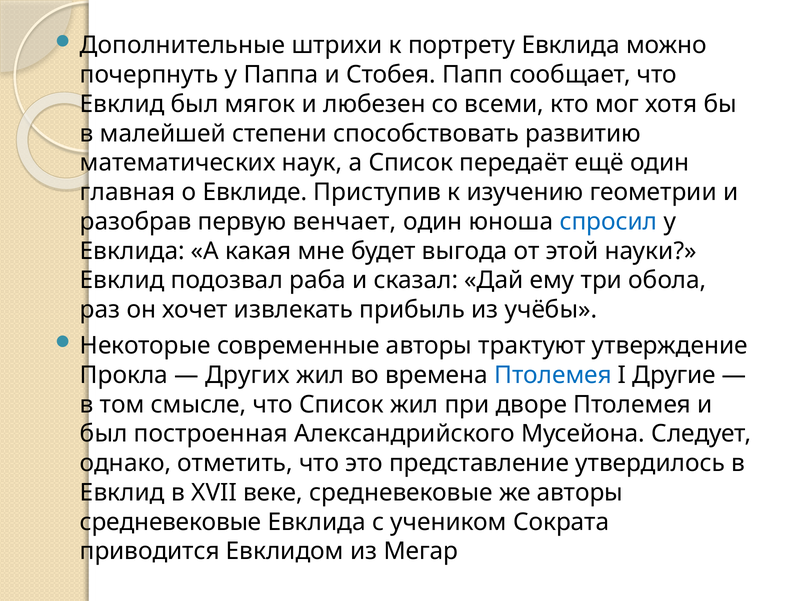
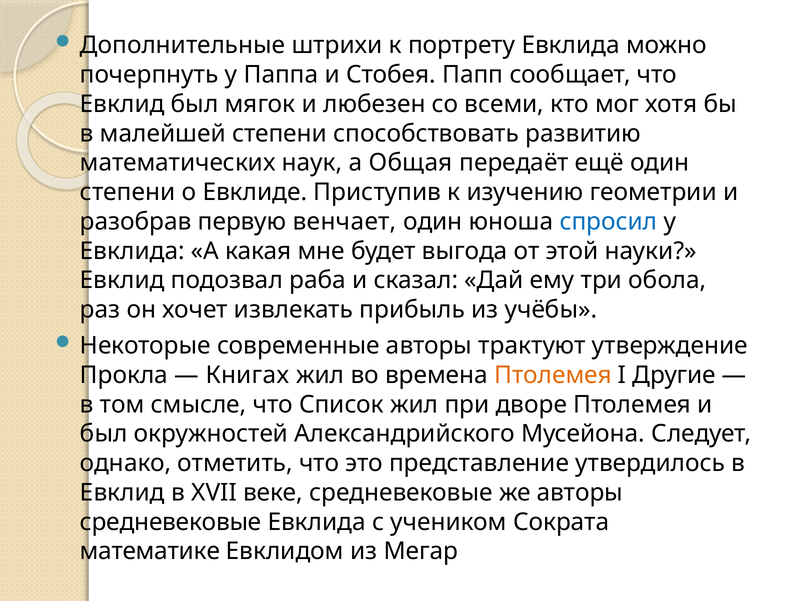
а Список: Список -> Общая (411, 163)
главная: главная -> степени (128, 192)
Других: Других -> Книгах (247, 375)
Птолемея colour: blue -> orange (553, 375)
построенная: построенная -> окружностей (211, 434)
приводится: приводится -> математике (150, 551)
